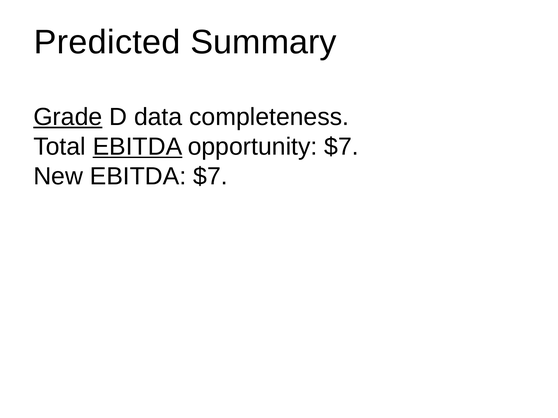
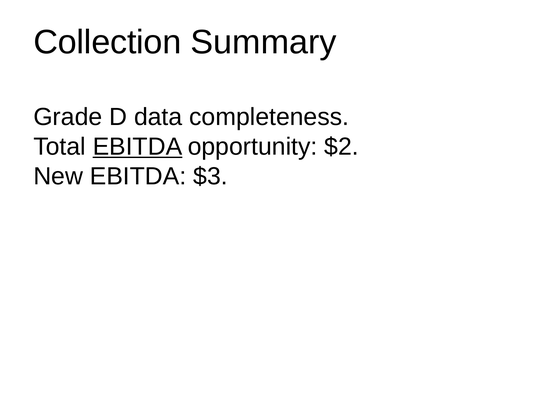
Predicted: Predicted -> Collection (107, 42)
Grade underline: present -> none (68, 117)
opportunity $7: $7 -> $2 (341, 147)
EBITDA $7: $7 -> $3 (211, 177)
